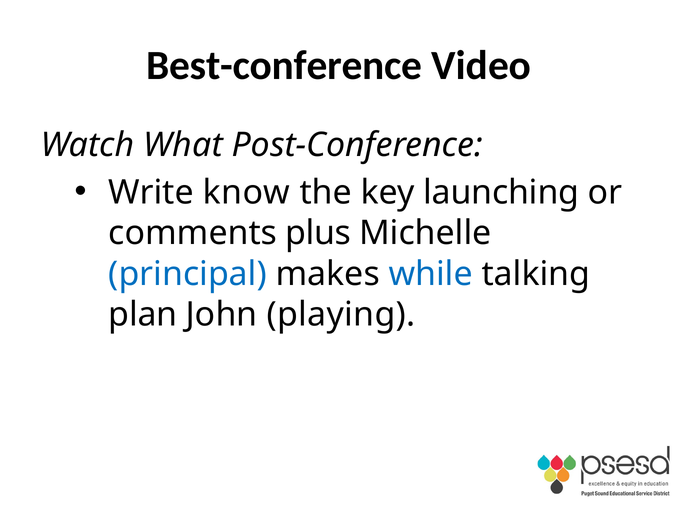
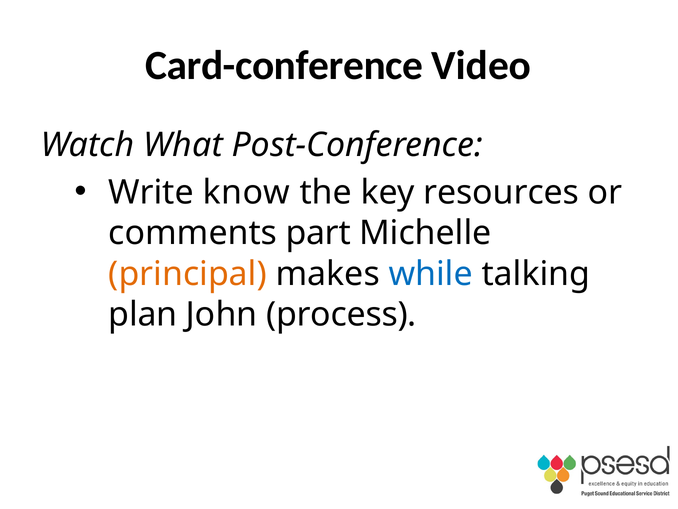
Best-conference: Best-conference -> Card-conference (284, 66)
launching: launching -> resources (501, 192)
plus: plus -> part (318, 233)
principal colour: blue -> orange (188, 274)
playing: playing -> process (341, 314)
